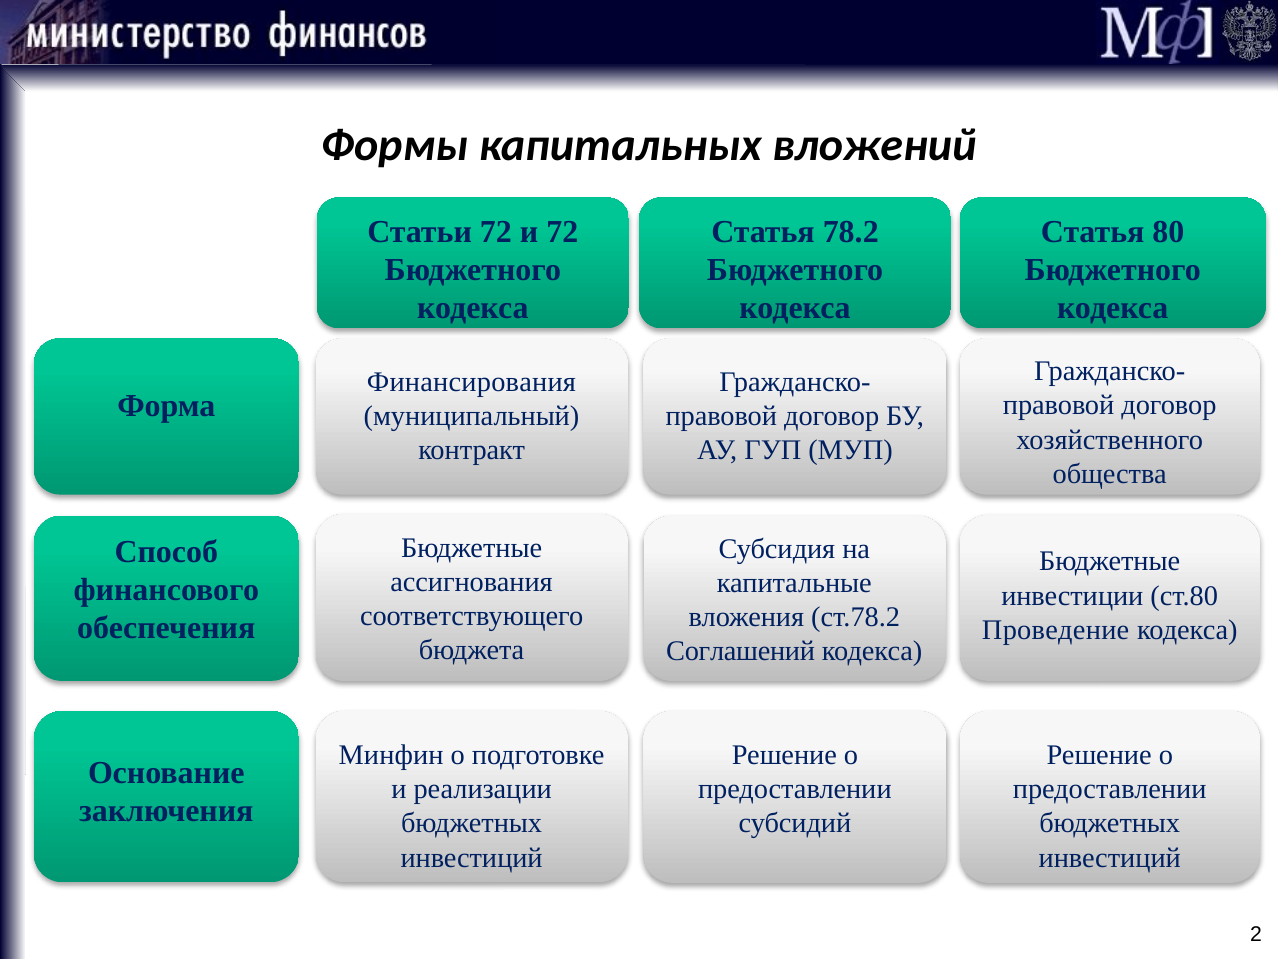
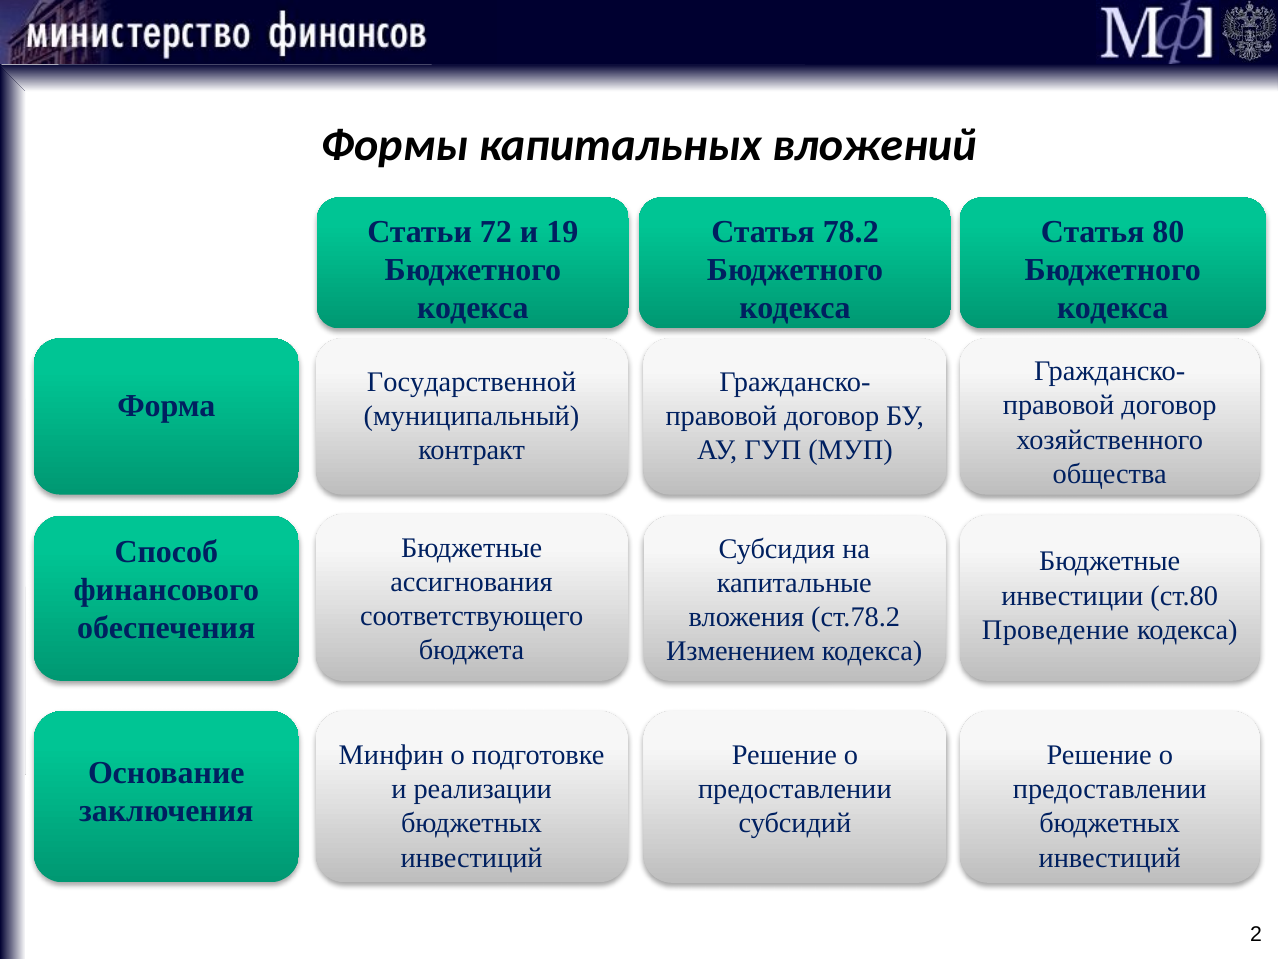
и 72: 72 -> 19 (562, 232)
Финансирования: Финансирования -> Государственной (472, 382)
Соглашений: Соглашений -> Изменением (741, 651)
